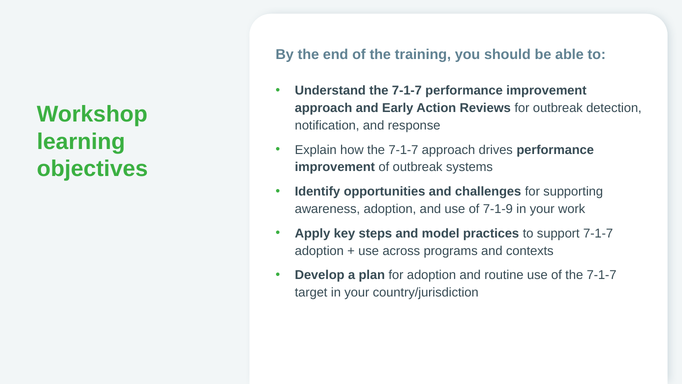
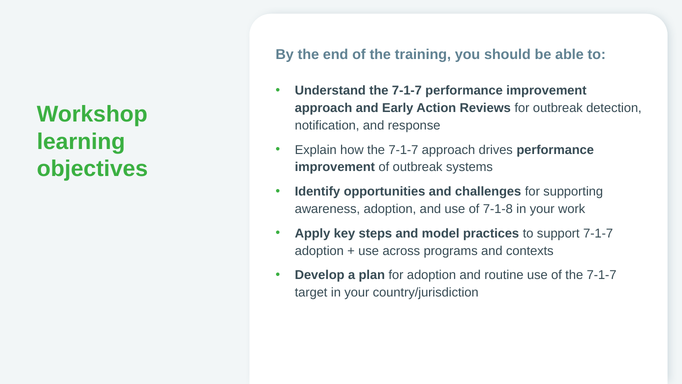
7-1-9: 7-1-9 -> 7-1-8 (498, 209)
